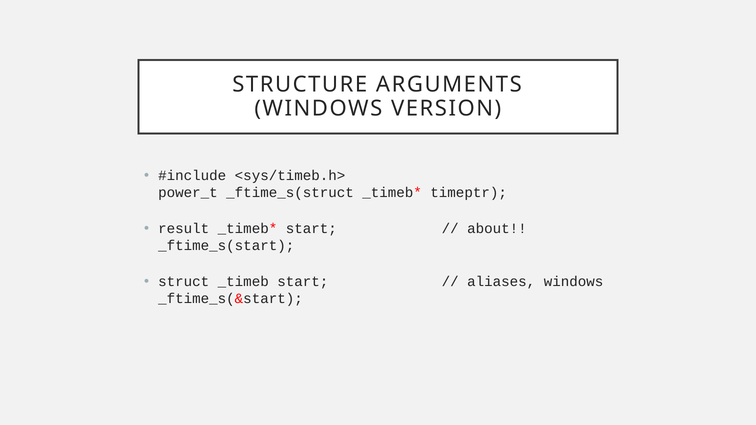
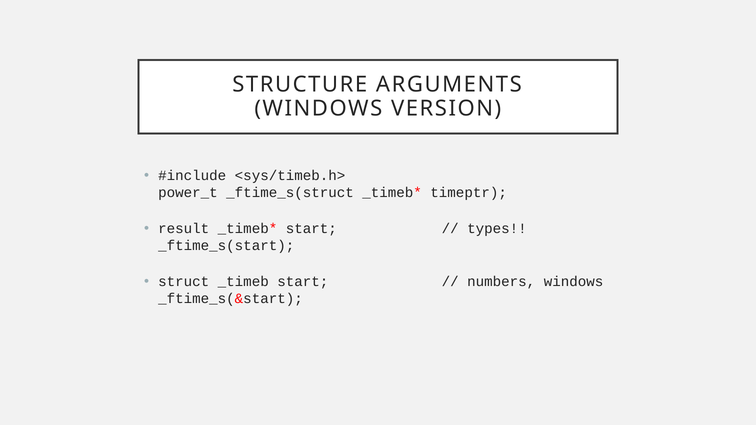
about: about -> types (497, 229)
aliases: aliases -> numbers (501, 282)
